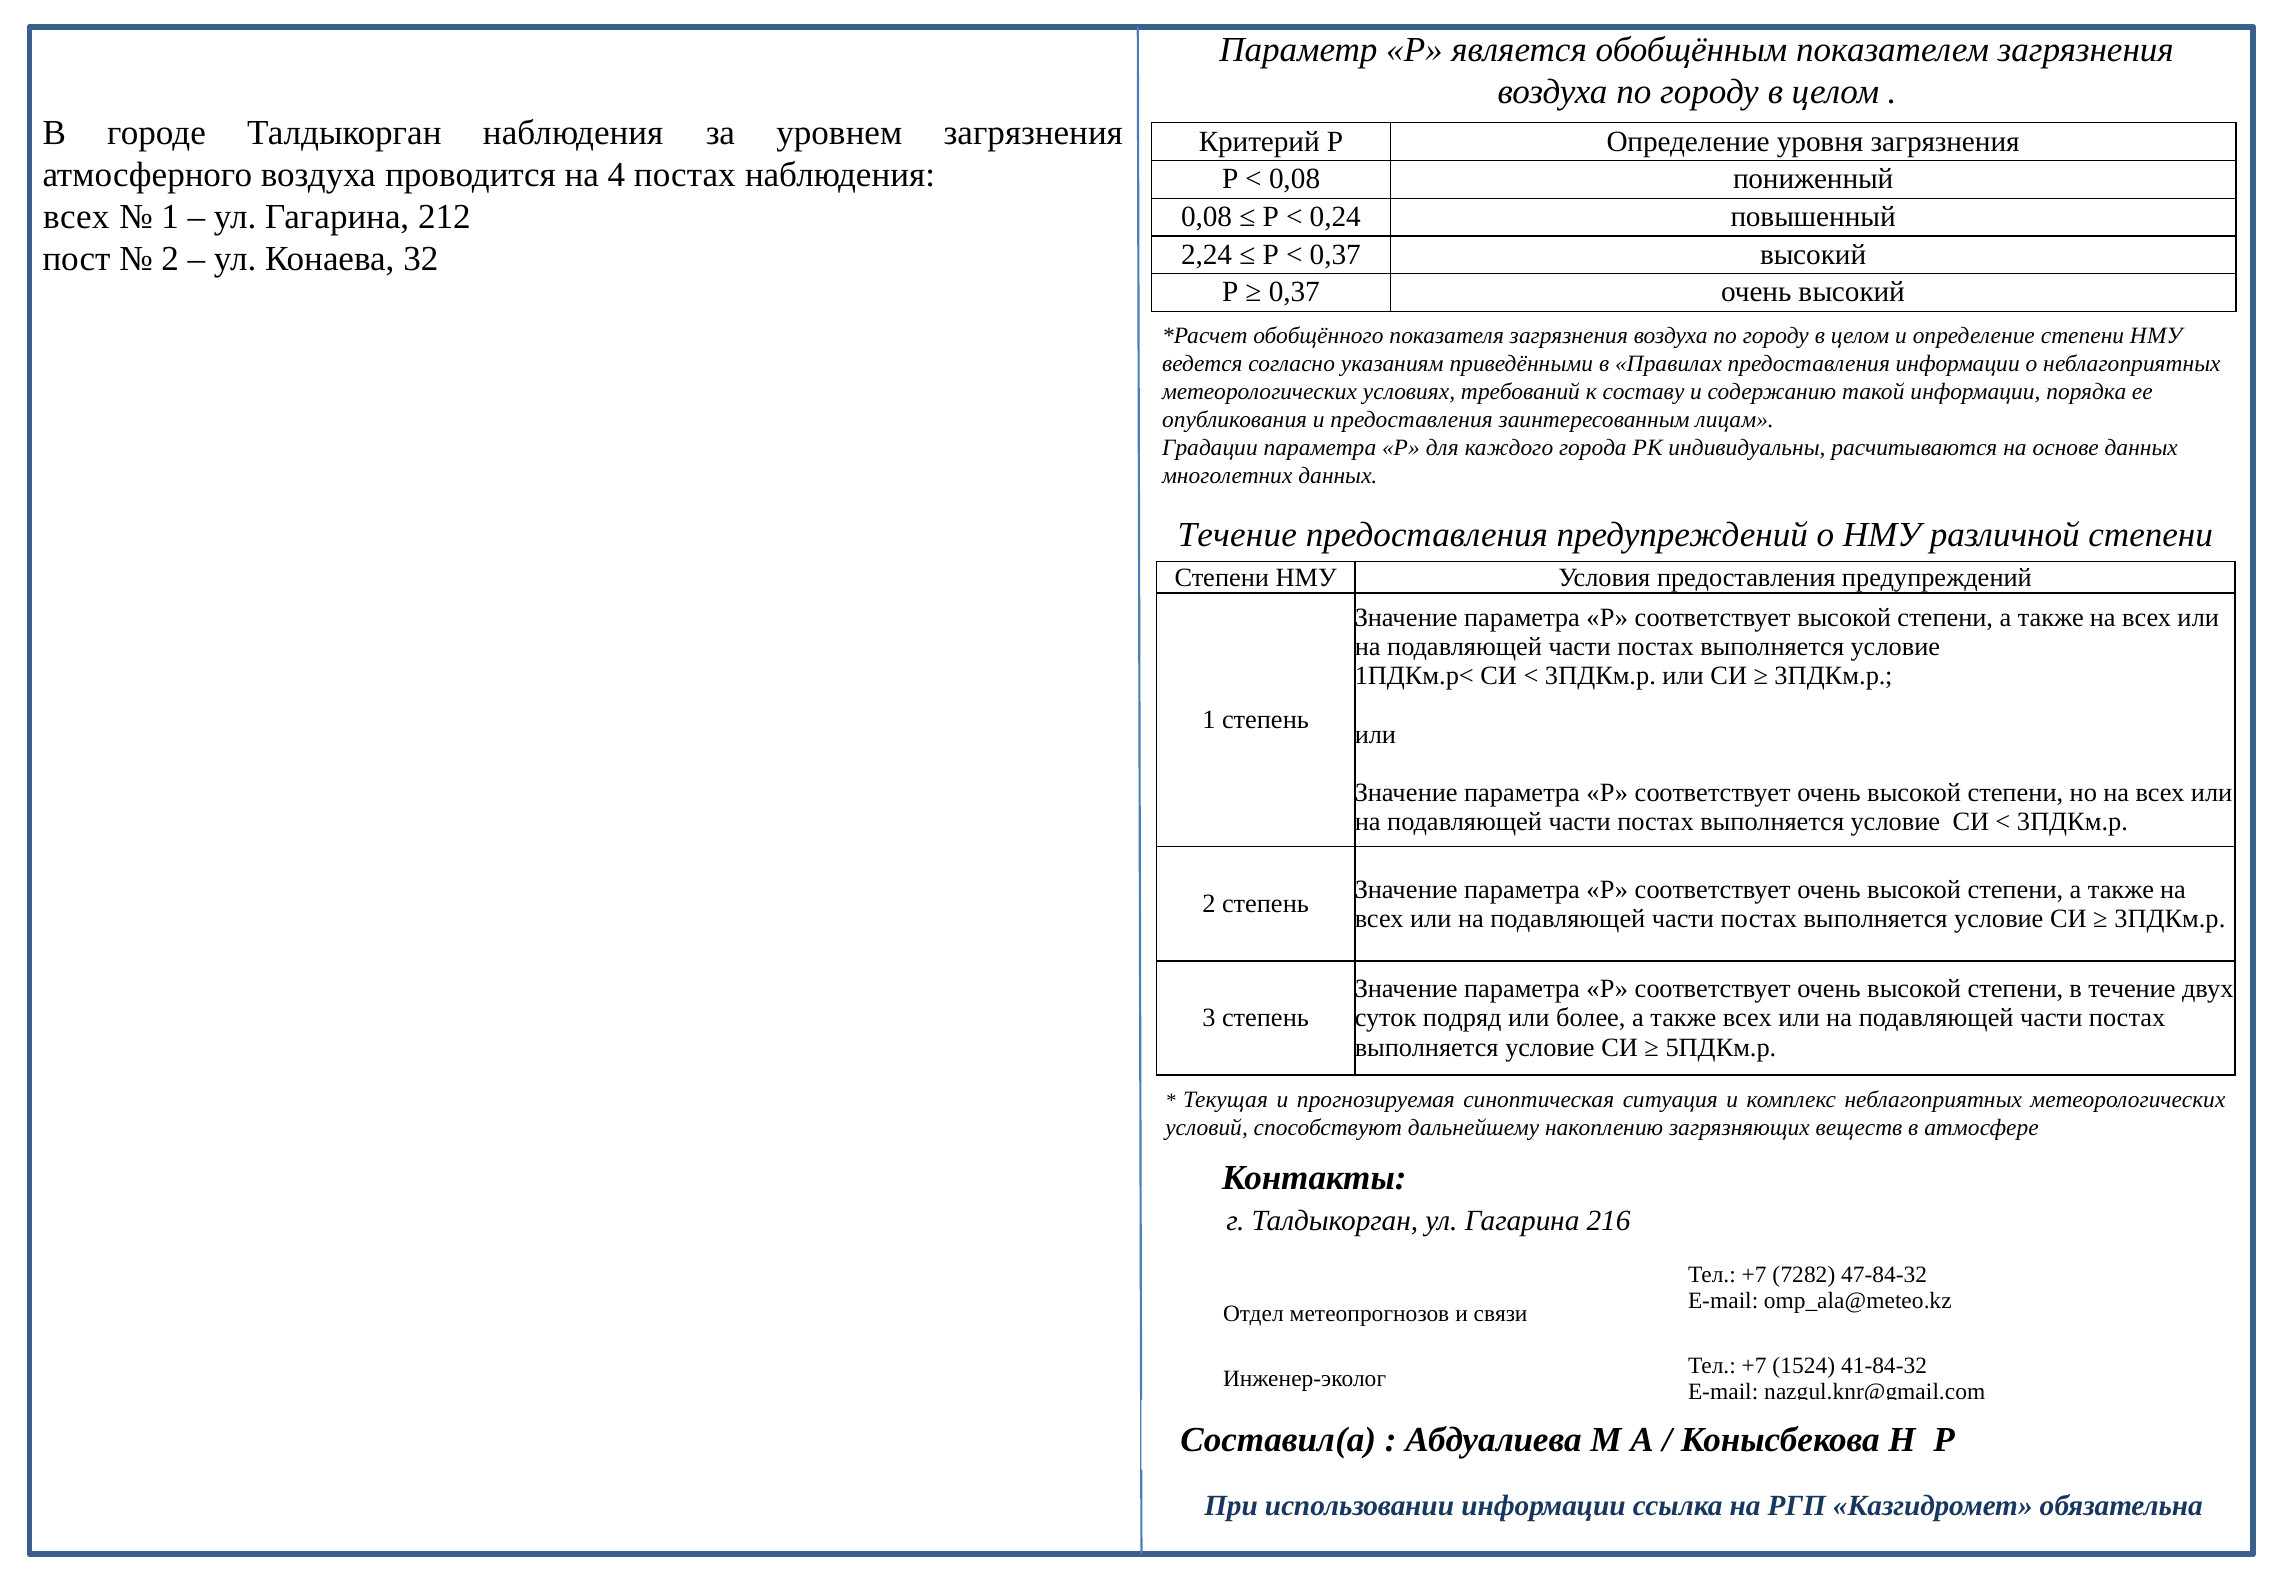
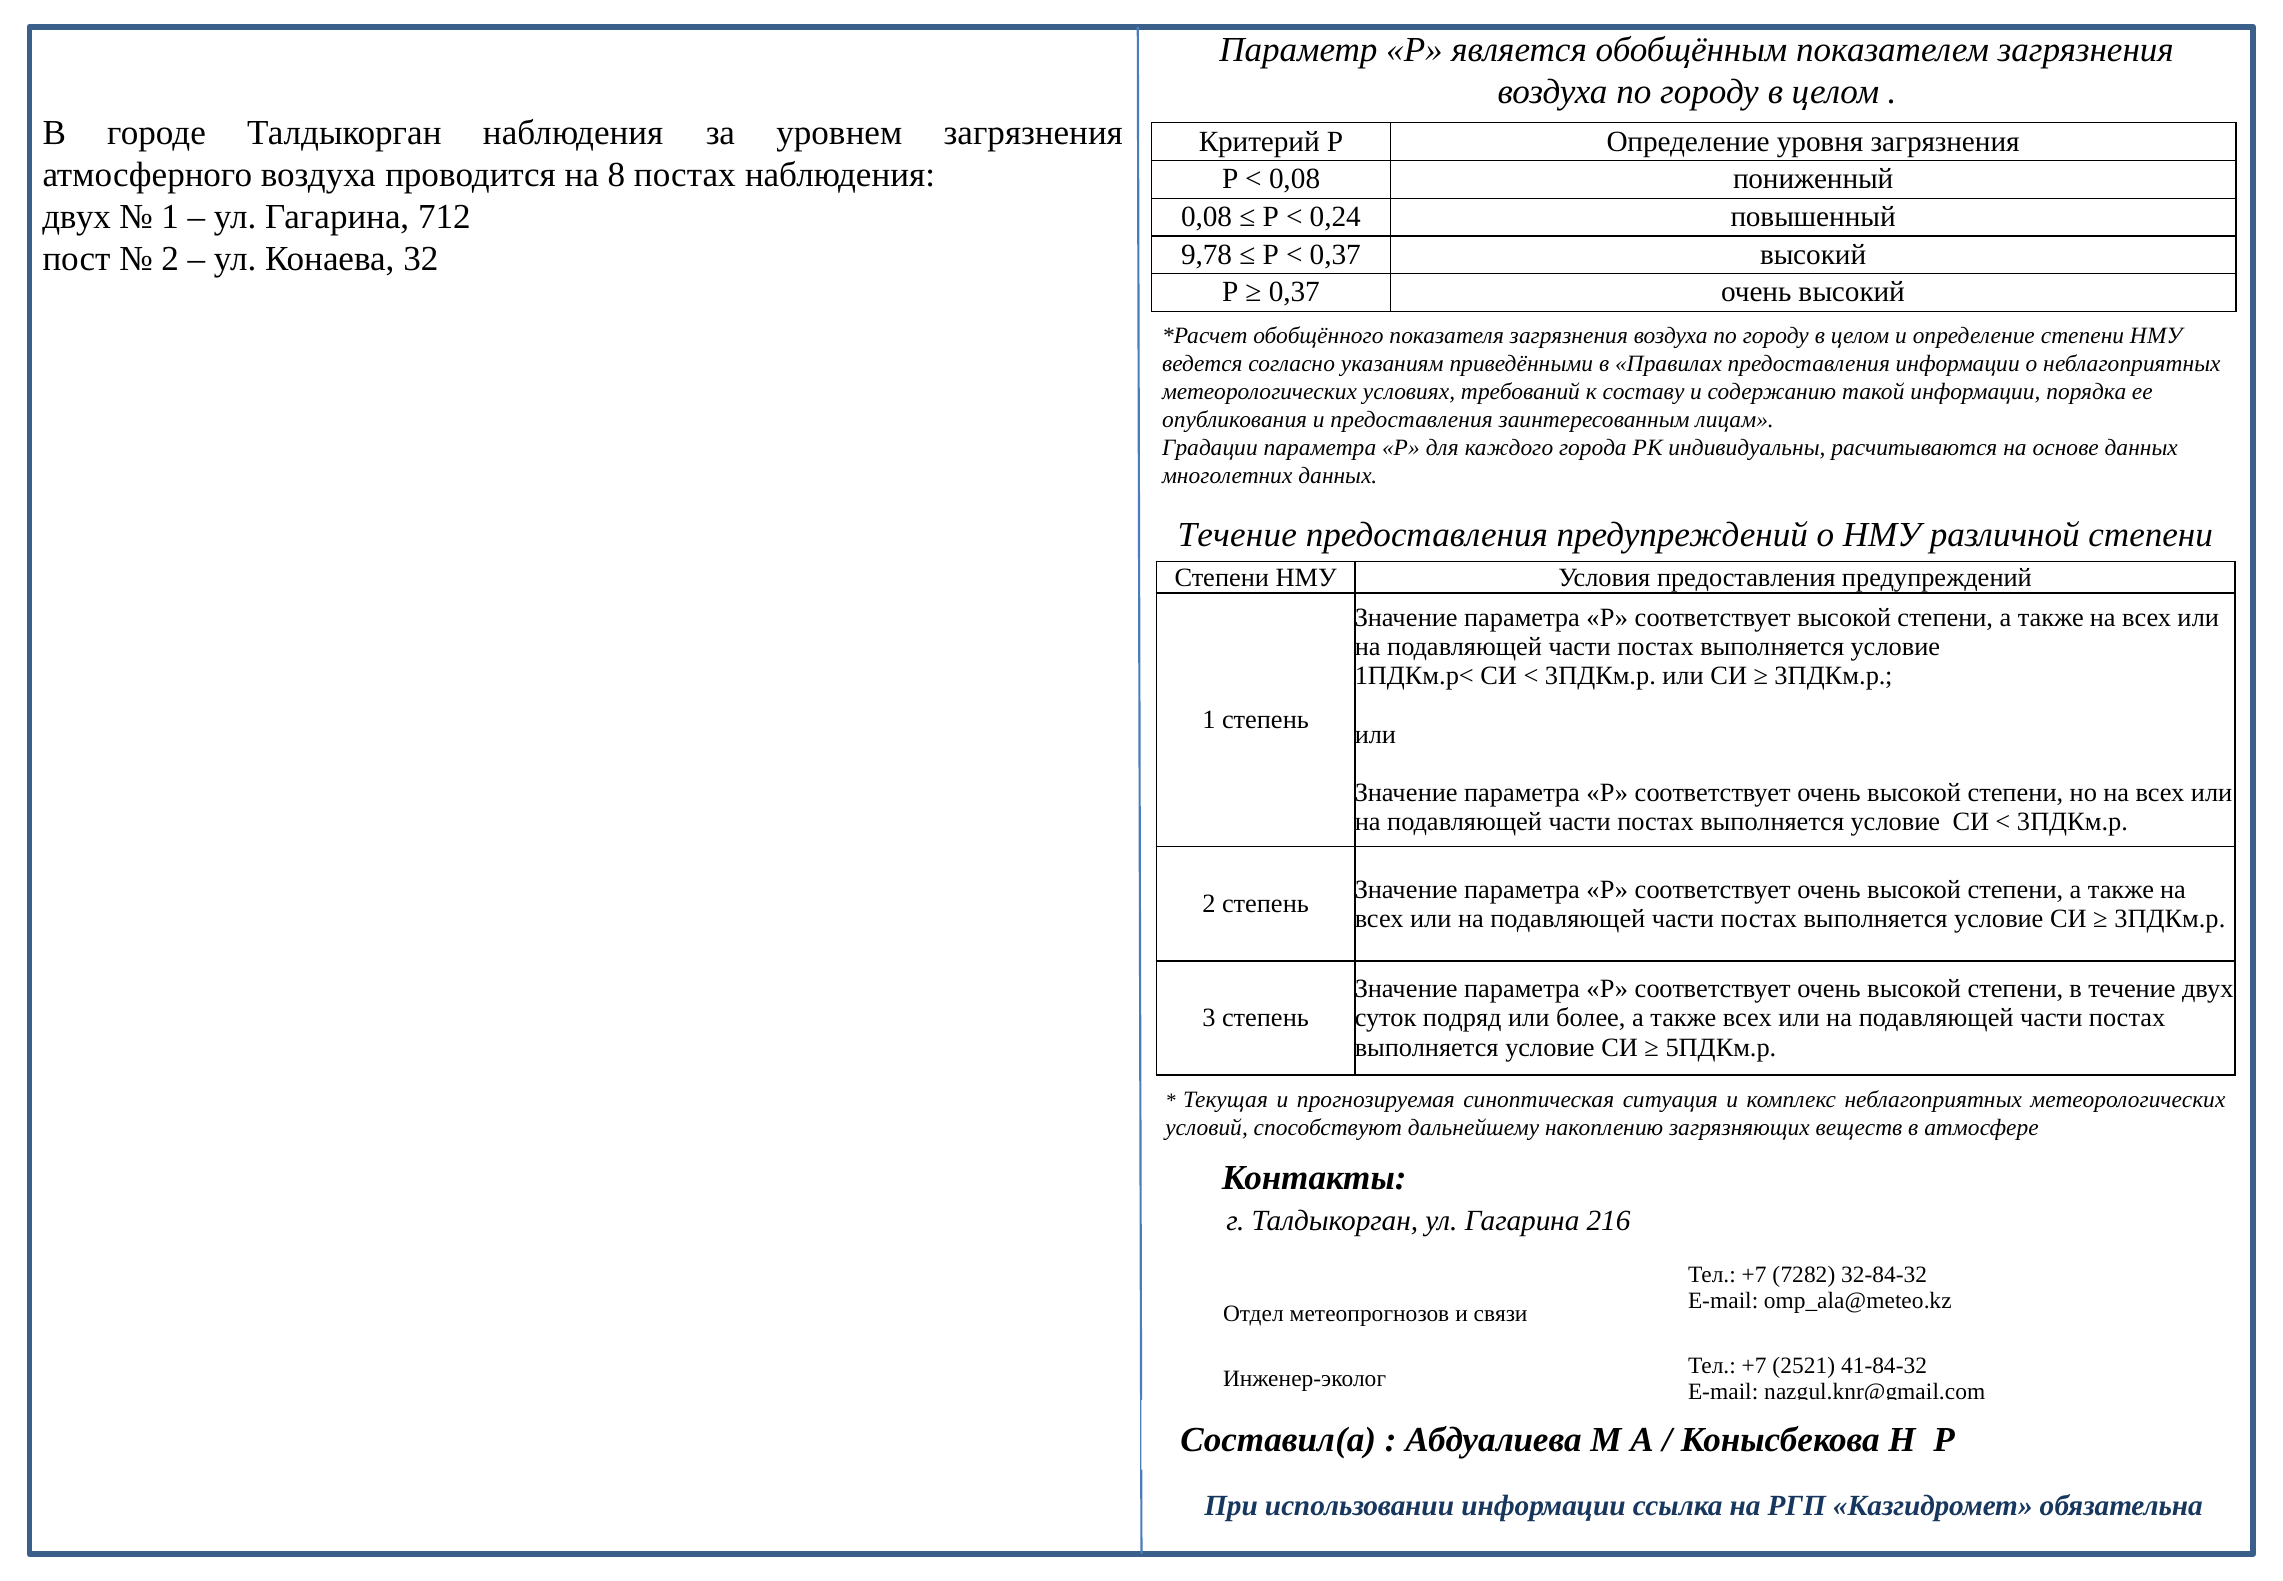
4: 4 -> 8 (616, 175)
всех: всех -> двух (77, 217)
212: 212 -> 712 (444, 217)
2,24: 2,24 -> 9,78 (1207, 254)
47-84-32: 47-84-32 -> 32-84-32 (1884, 1274)
1524: 1524 -> 2521 (1804, 1365)
